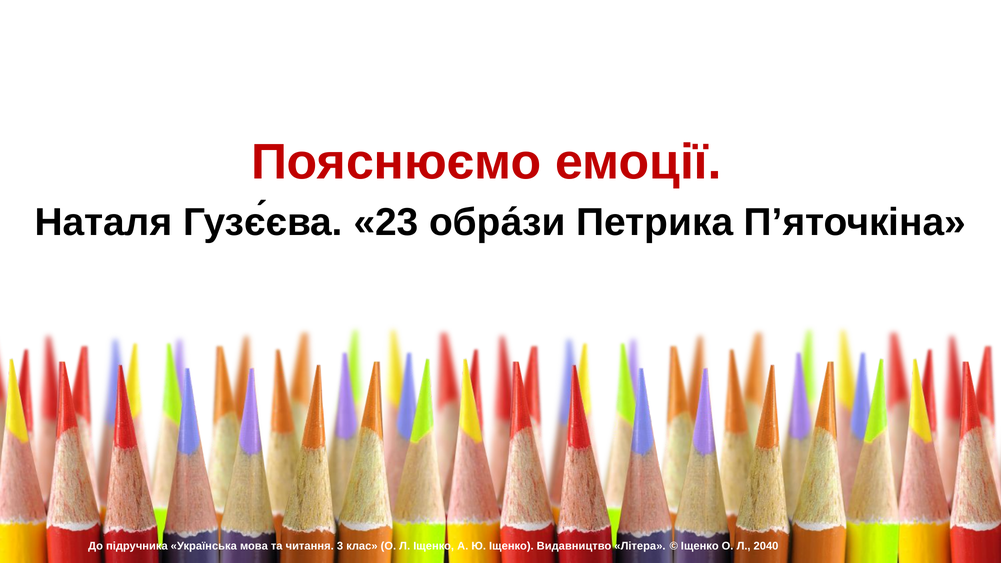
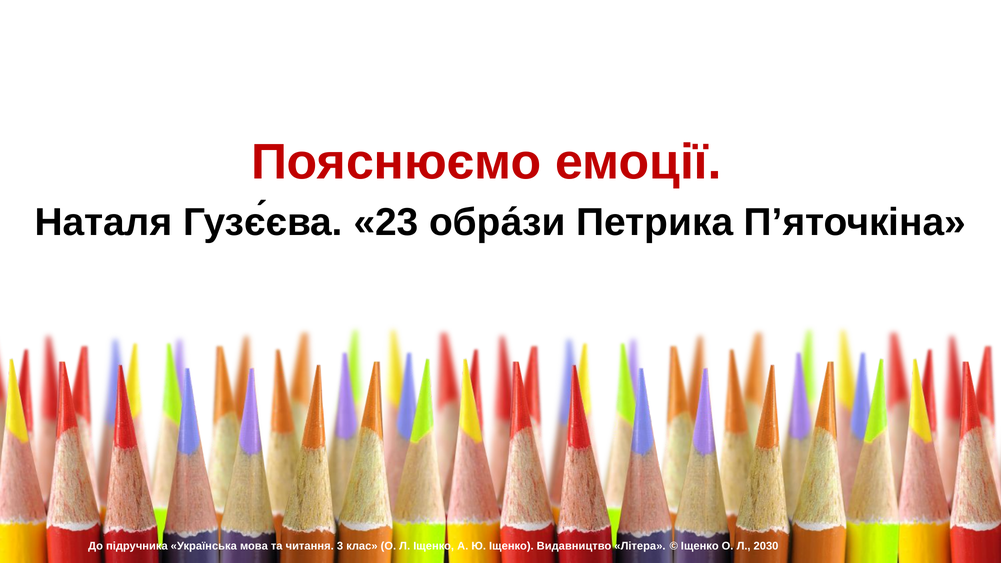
2040: 2040 -> 2030 (766, 546)
